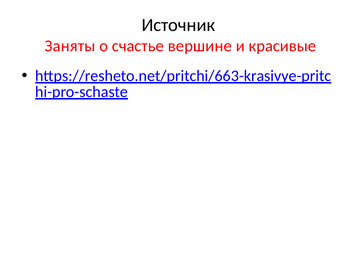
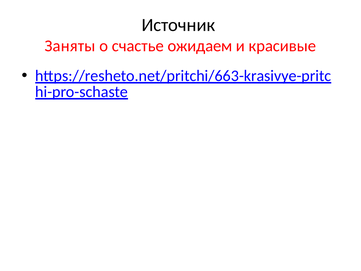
вершине: вершине -> ожидаем (200, 46)
